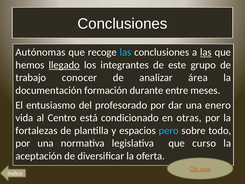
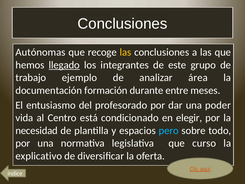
las colour: light blue -> yellow (125, 52)
las underline: present -> none (206, 52)
conocer: conocer -> ejemplo (79, 78)
enero: enero -> poder (218, 105)
otras: otras -> elegir (189, 118)
fortalezas: fortalezas -> necesidad (37, 130)
aceptación: aceptación -> explicativo (39, 156)
